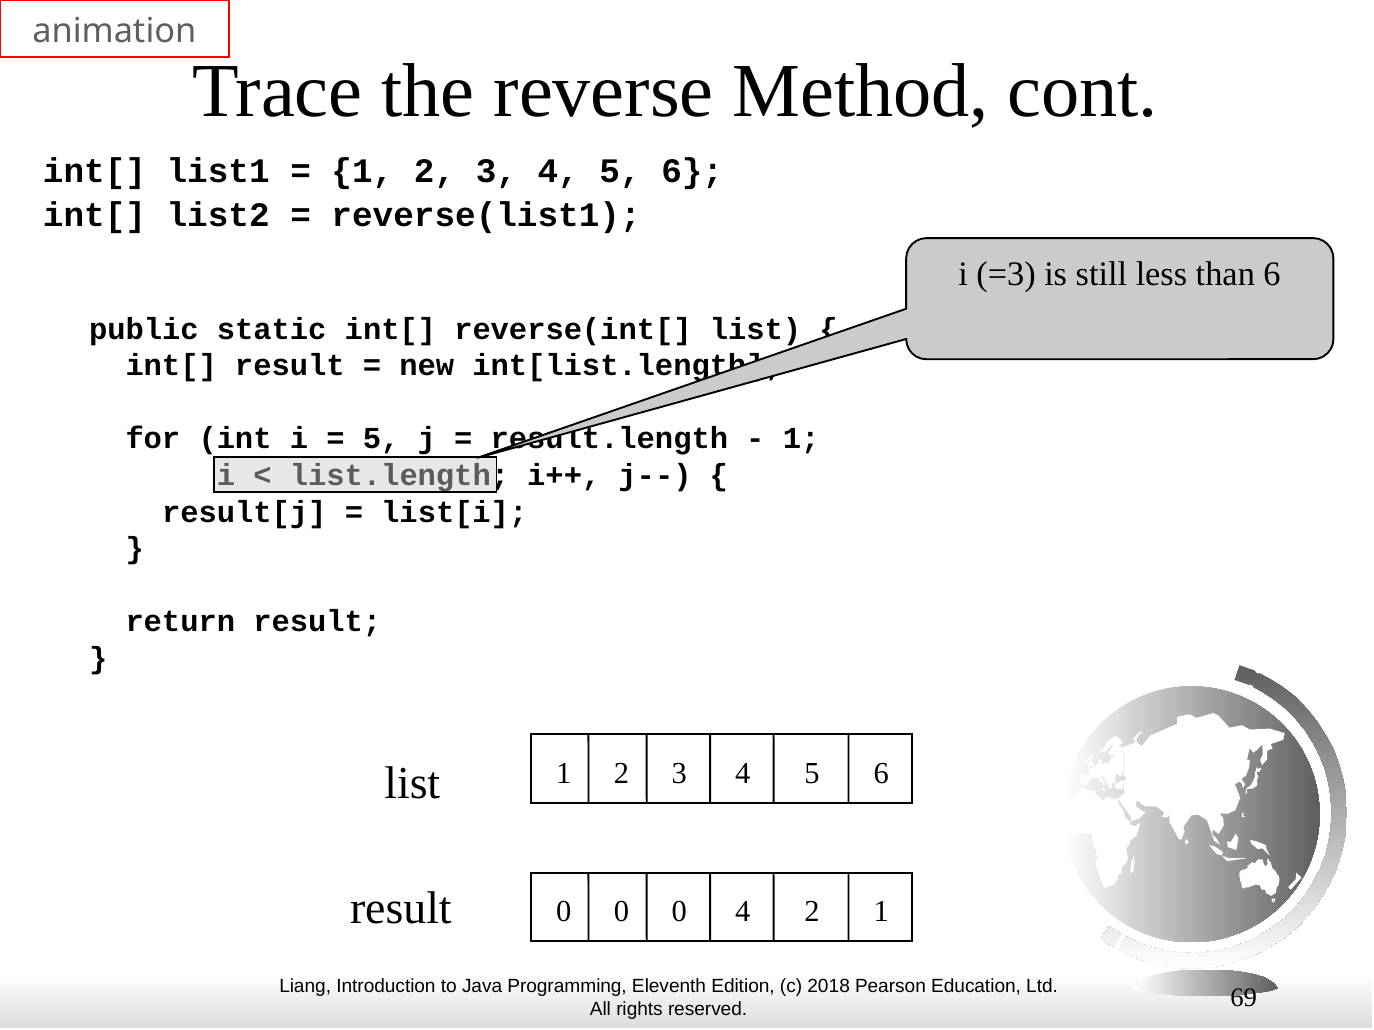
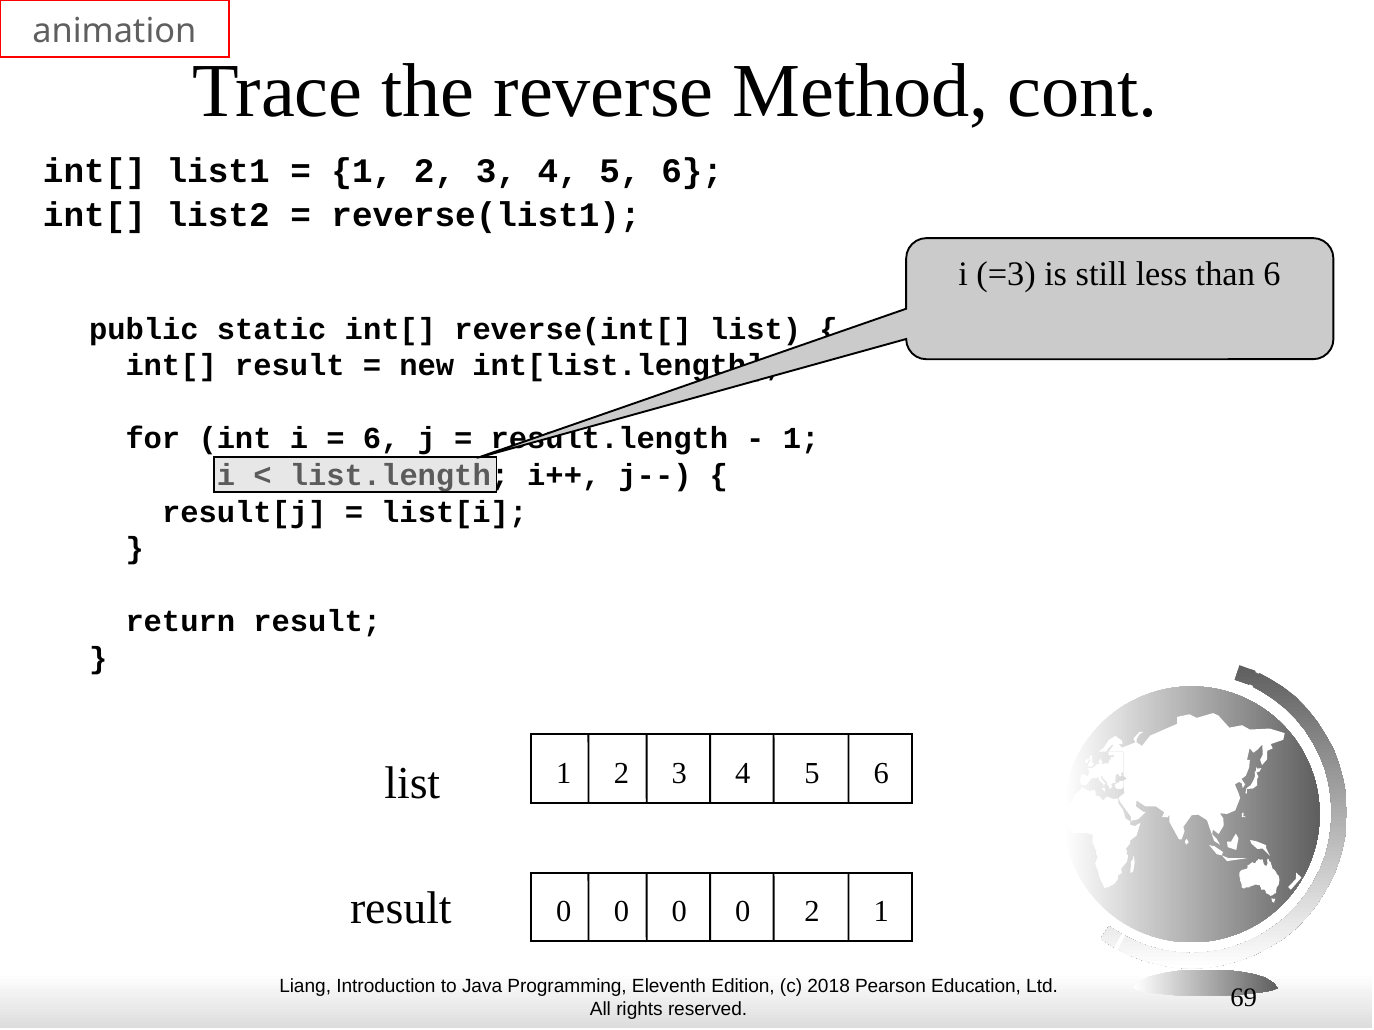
5: 5 -> 6 (381, 439)
0 0 0 4: 4 -> 0 (743, 912)
